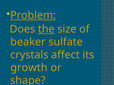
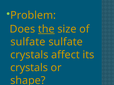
Problem underline: present -> none (33, 15)
beaker: beaker -> sulfate (28, 42)
growth: growth -> crystals (29, 68)
